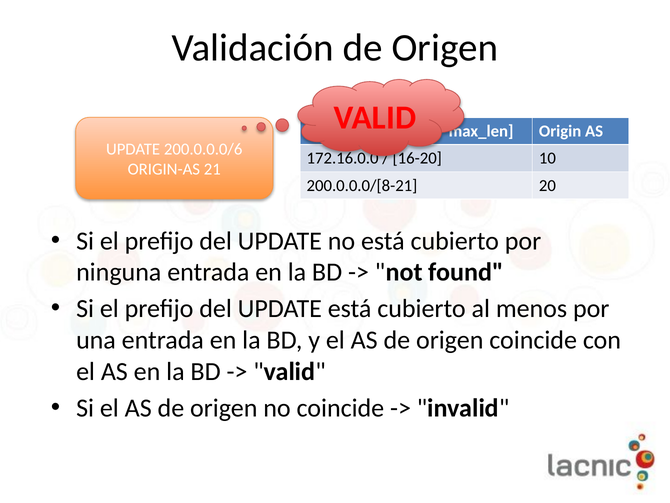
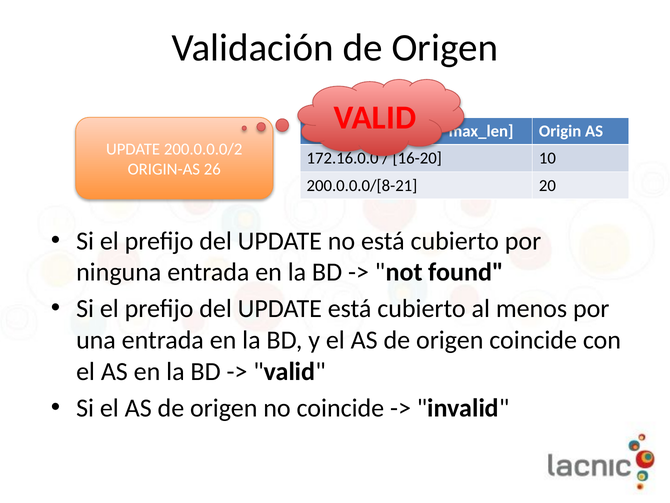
200.0.0.0/6: 200.0.0.0/6 -> 200.0.0.0/2 (203, 149)
21: 21 -> 26 (212, 169)
